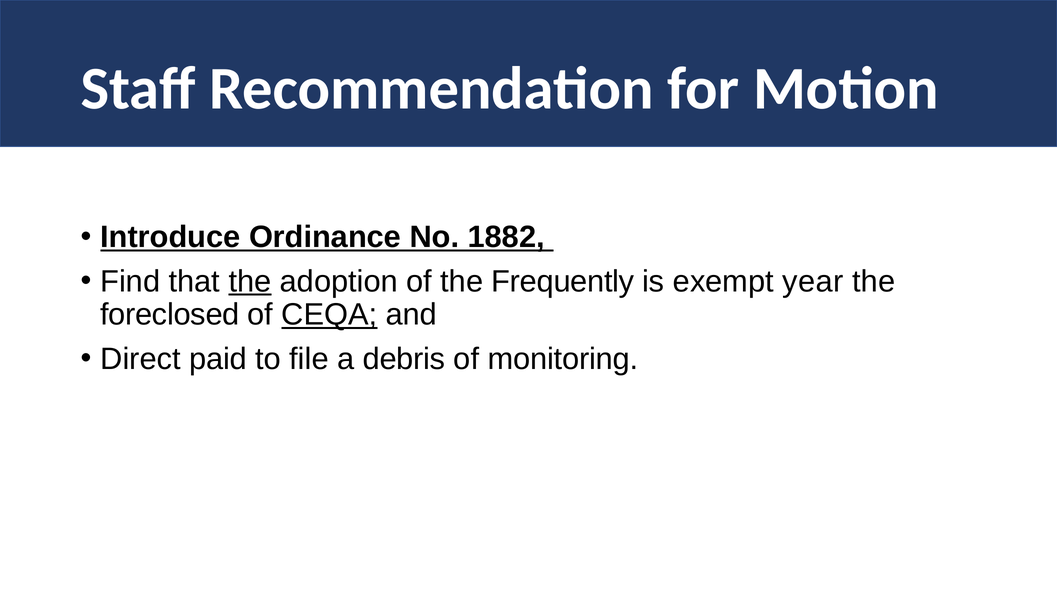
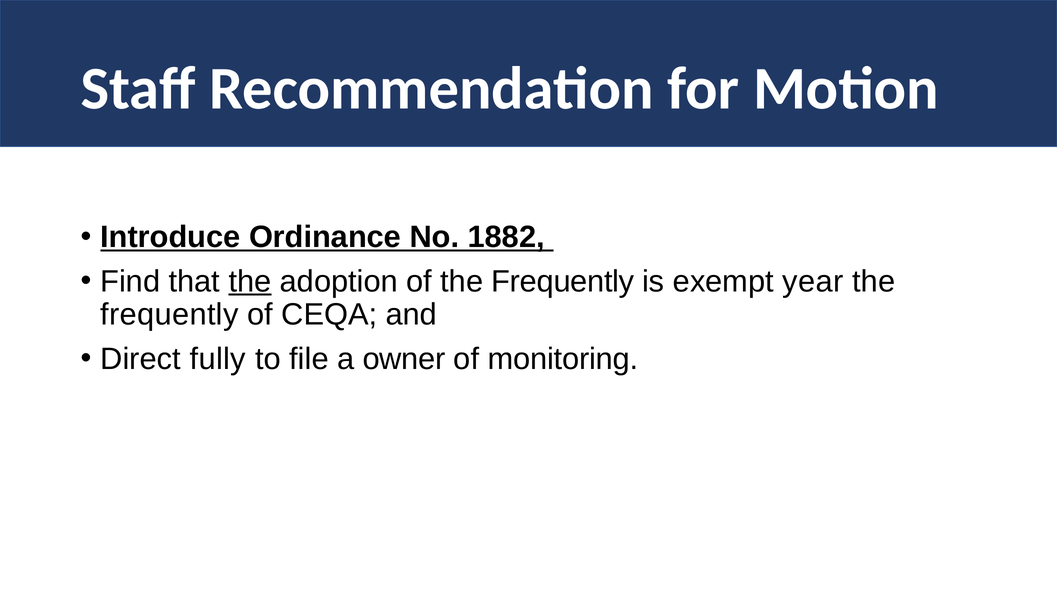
foreclosed: foreclosed -> frequently (169, 314)
CEQA underline: present -> none (329, 314)
paid: paid -> fully (218, 359)
debris: debris -> owner (404, 359)
